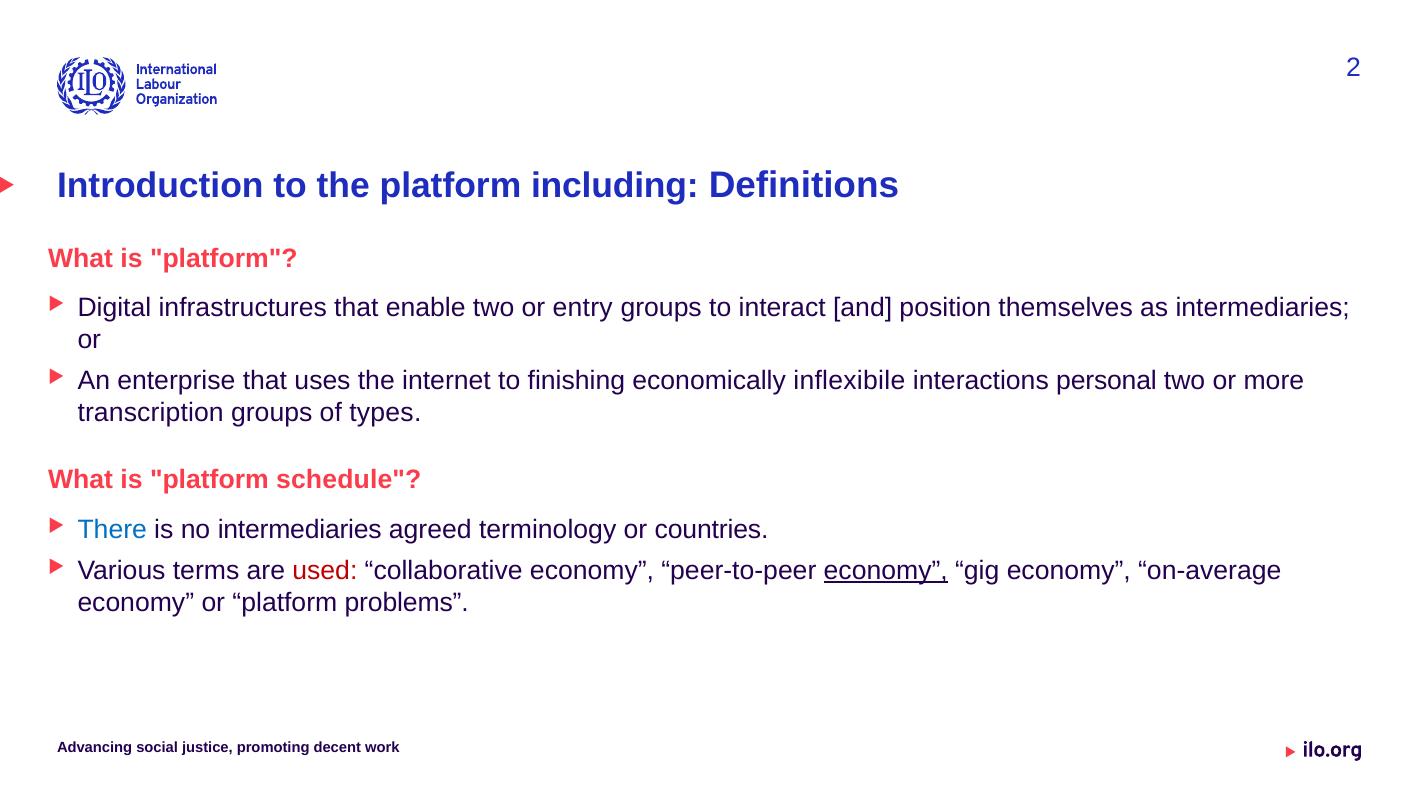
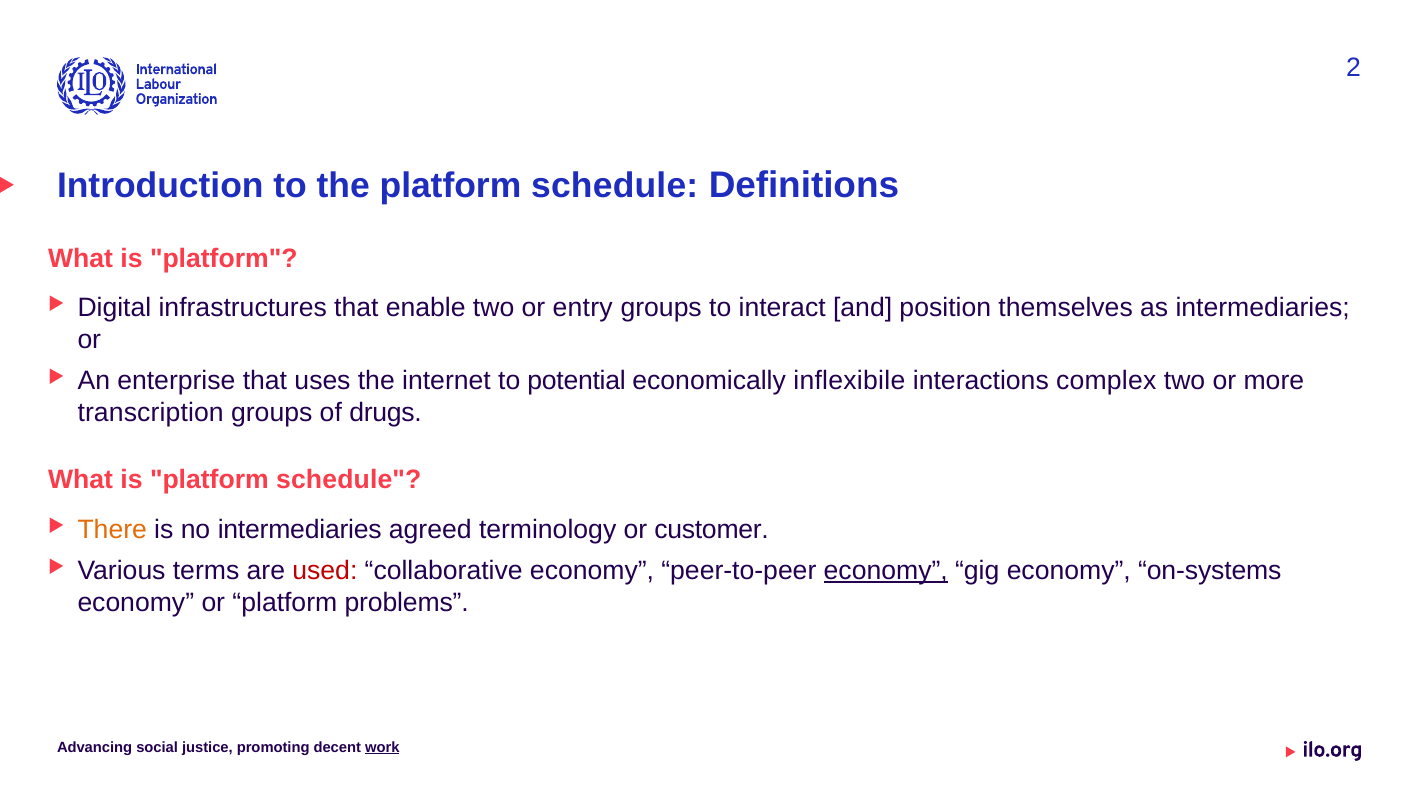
the platform including: including -> schedule (615, 186)
finishing: finishing -> potential (577, 381)
personal: personal -> complex (1106, 381)
types: types -> drugs (386, 412)
There colour: blue -> orange (112, 529)
countries: countries -> customer (712, 529)
on-average: on-average -> on-systems (1210, 570)
work underline: none -> present (382, 747)
